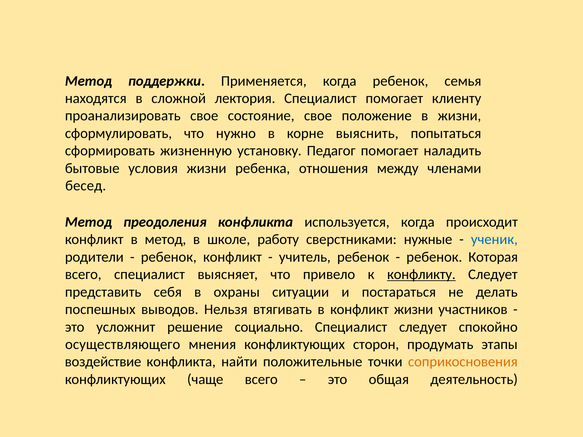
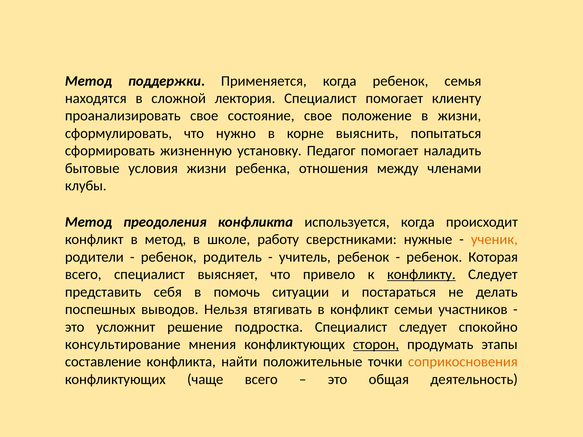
бесед: бесед -> клубы (86, 186)
ученик colour: blue -> orange (494, 240)
ребенок конфликт: конфликт -> родитель (232, 257)
охраны: охраны -> помочь (237, 292)
конфликт жизни: жизни -> семьи (413, 310)
социально: социально -> подростка (269, 327)
осуществляющего: осуществляющего -> консультирование (123, 345)
сторон underline: none -> present (376, 345)
воздействие: воздействие -> составление (103, 362)
